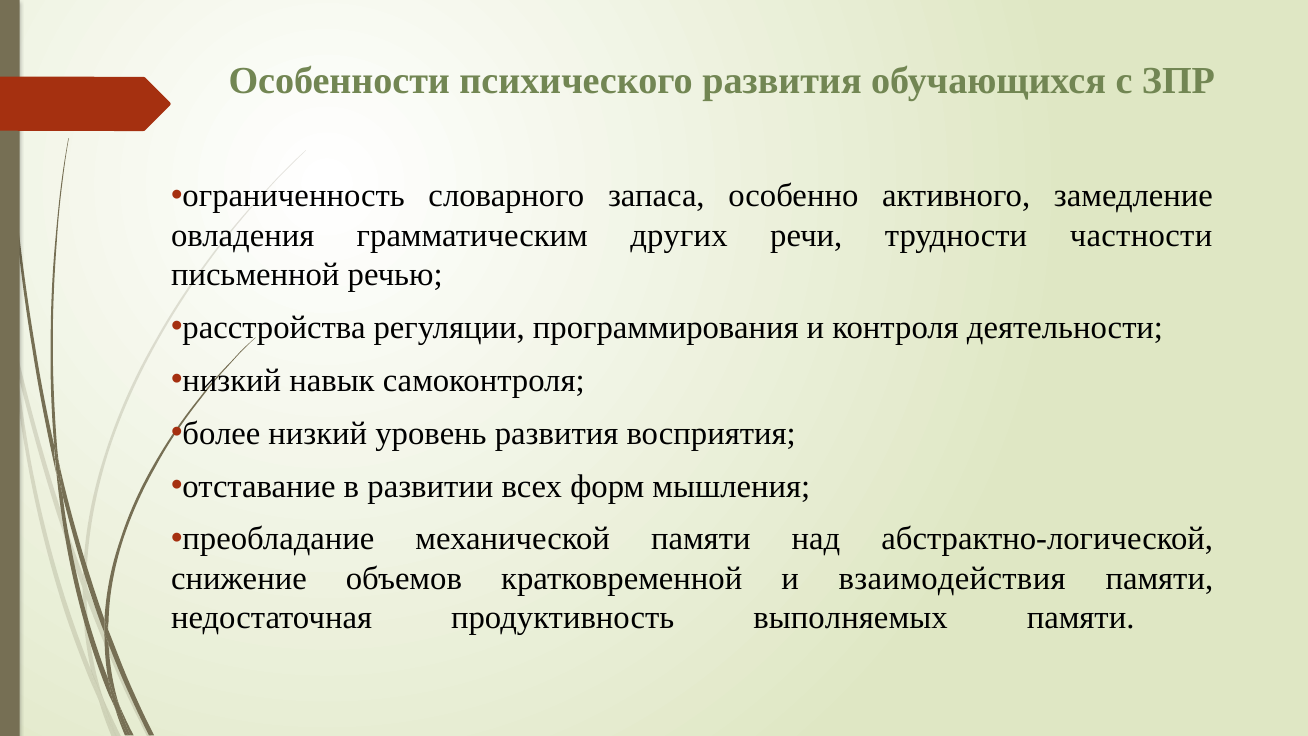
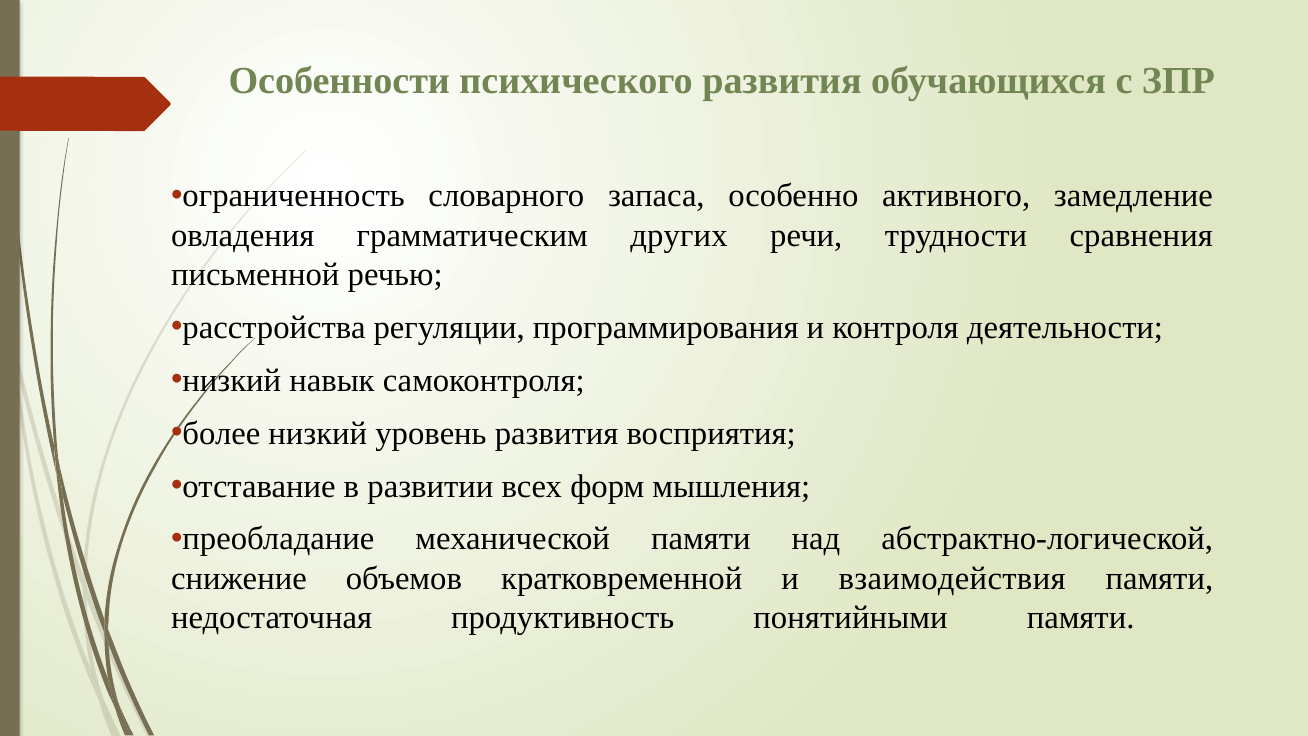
частности: частности -> сравнения (1141, 235)
выполняемых: выполняемых -> понятийными (850, 617)
